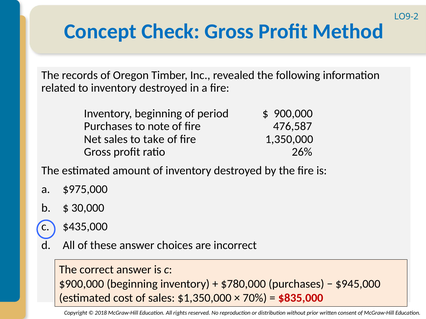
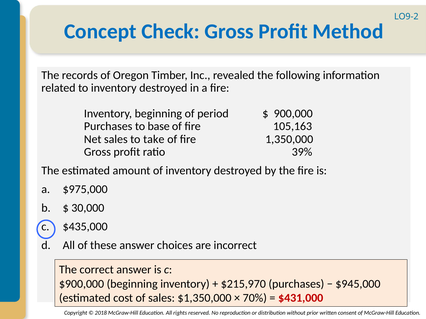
note: note -> base (159, 127)
476,587: 476,587 -> 105,163 (293, 127)
26%: 26% -> 39% (302, 152)
$780,000: $780,000 -> $215,970 (243, 284)
$835,000: $835,000 -> $431,000 (301, 298)
